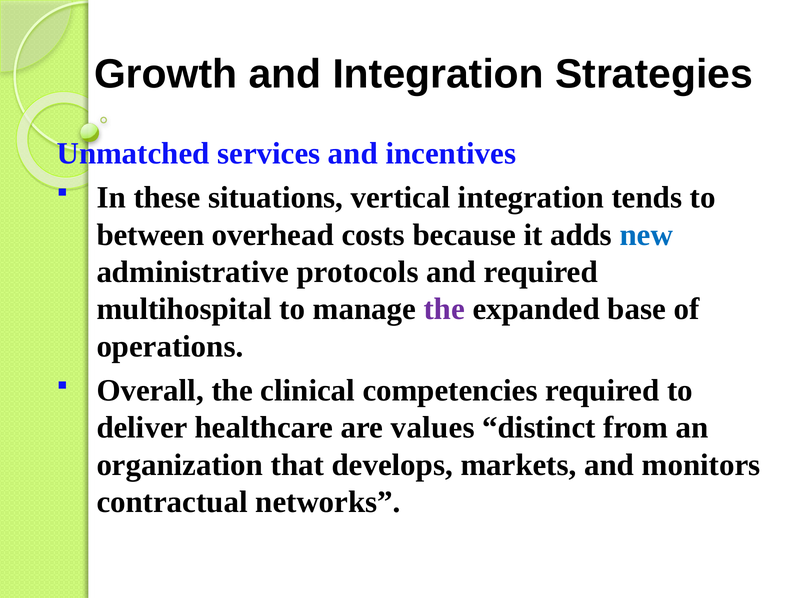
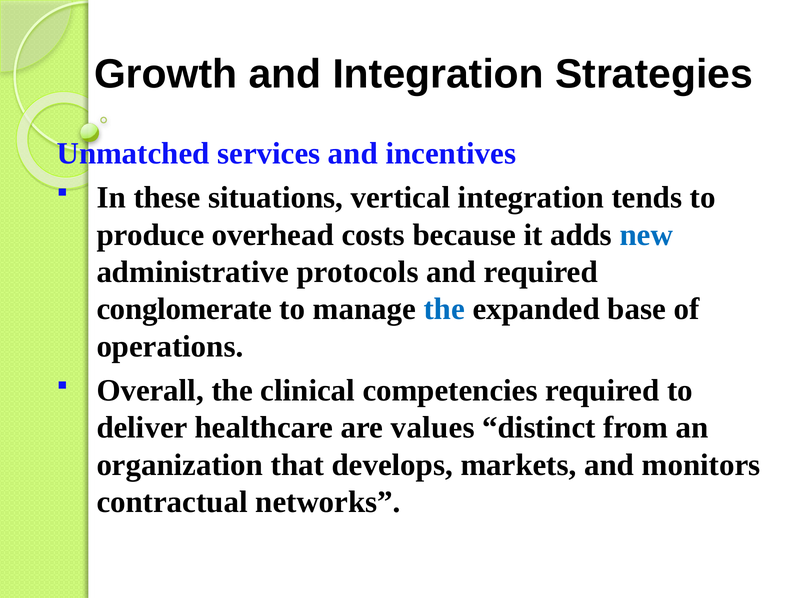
between: between -> produce (150, 235)
multihospital: multihospital -> conglomerate (184, 309)
the colour: purple -> blue (444, 309)
